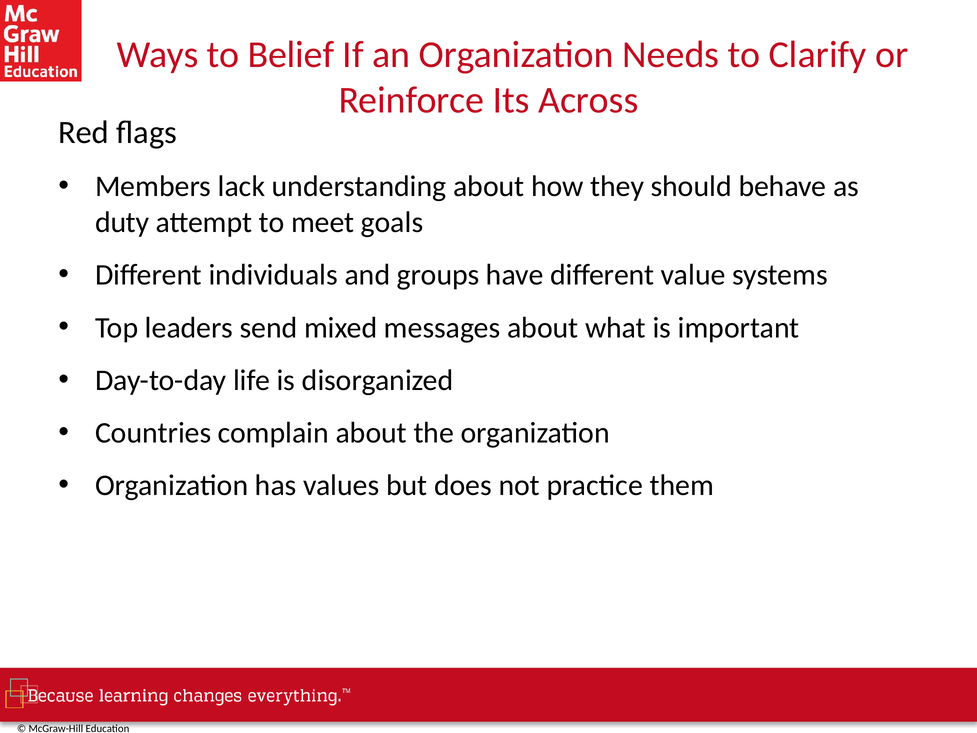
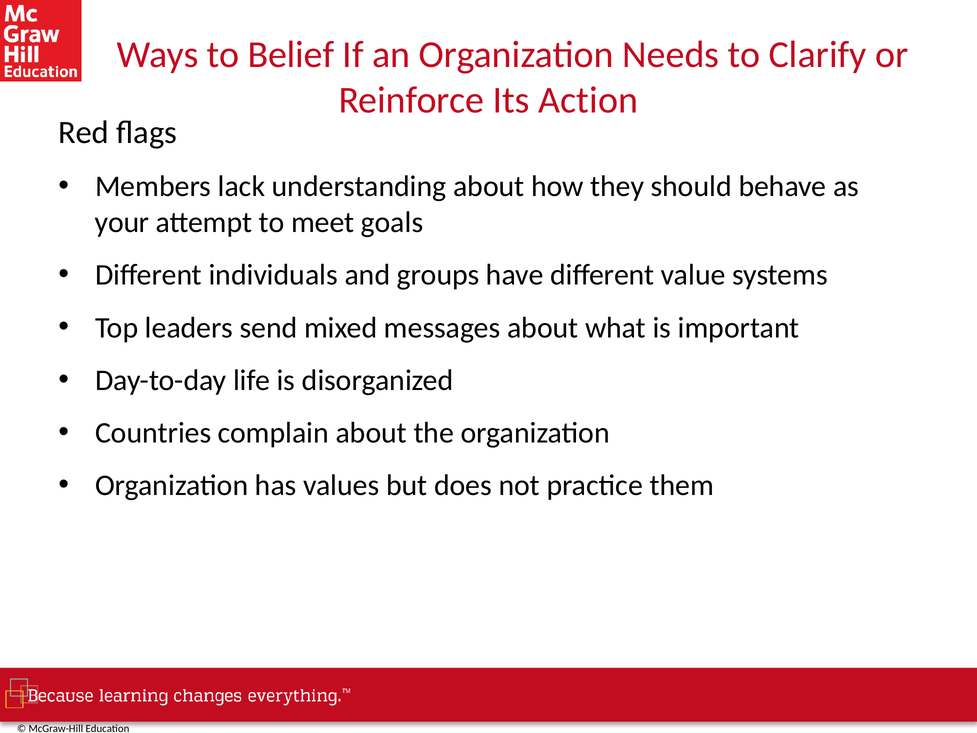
Across: Across -> Action (588, 100)
duty: duty -> your (122, 222)
